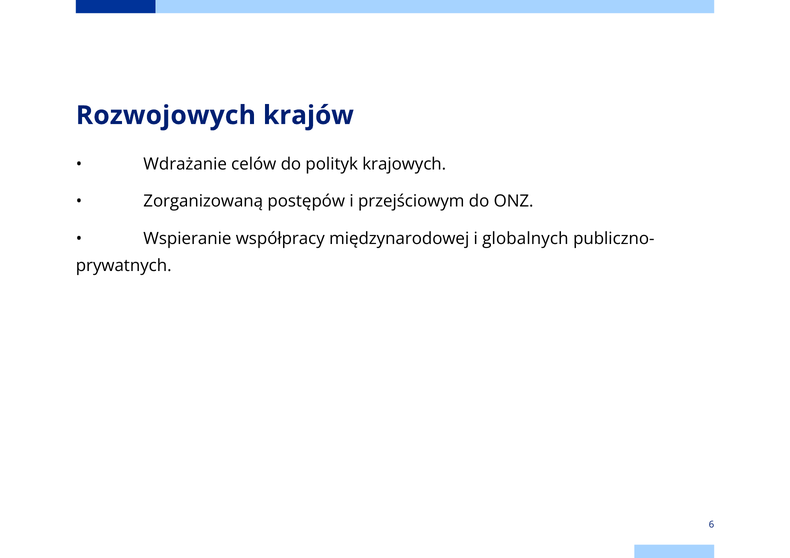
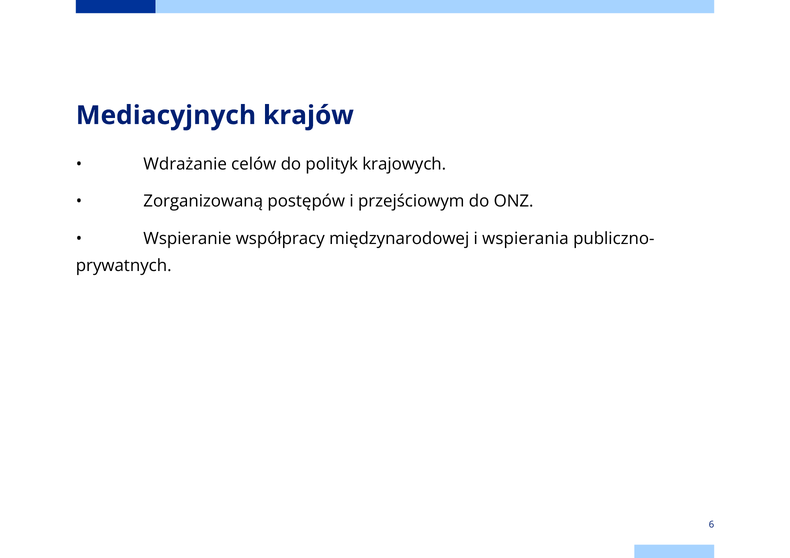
Rozwojowych: Rozwojowych -> Mediacyjnych (166, 116)
globalnych: globalnych -> wspierania (525, 239)
